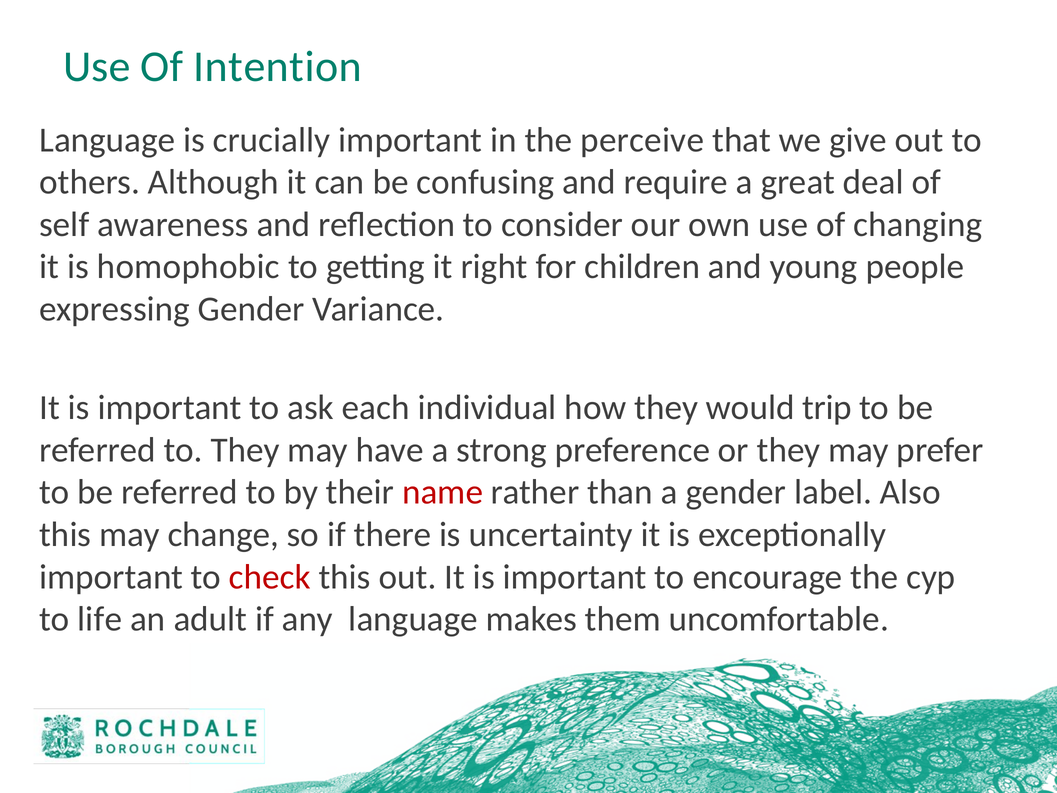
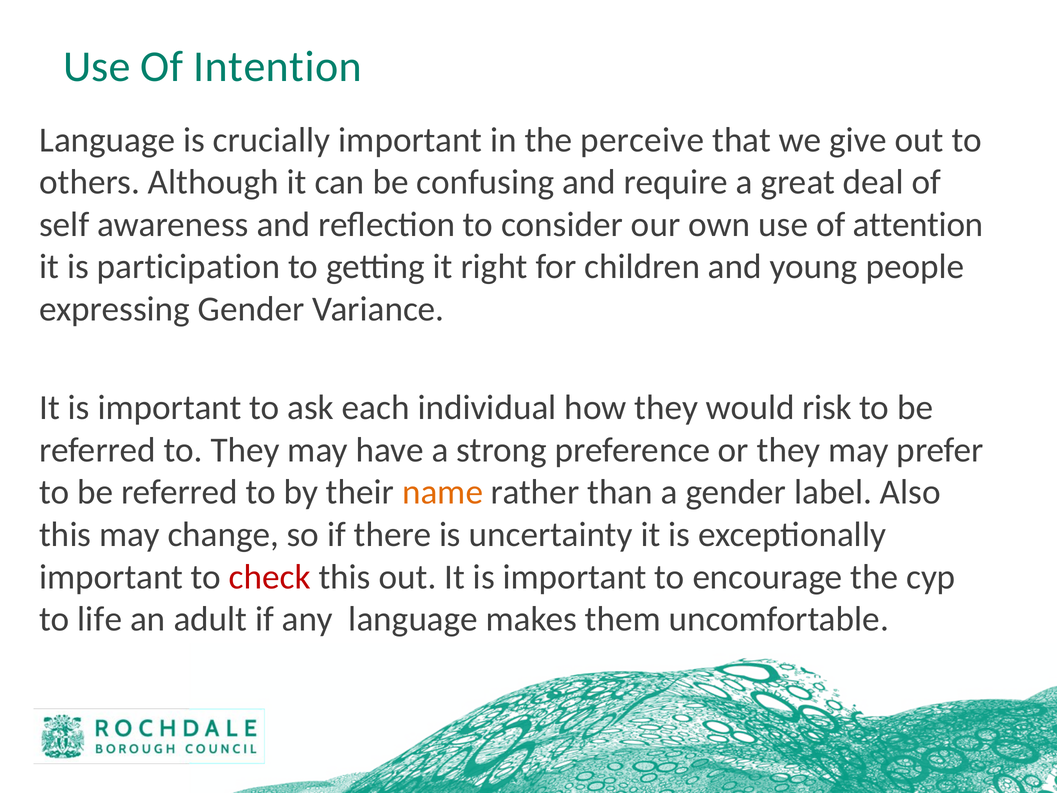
changing: changing -> attention (918, 224)
homophobic: homophobic -> participation (188, 267)
trip: trip -> risk (827, 408)
name colour: red -> orange (443, 492)
